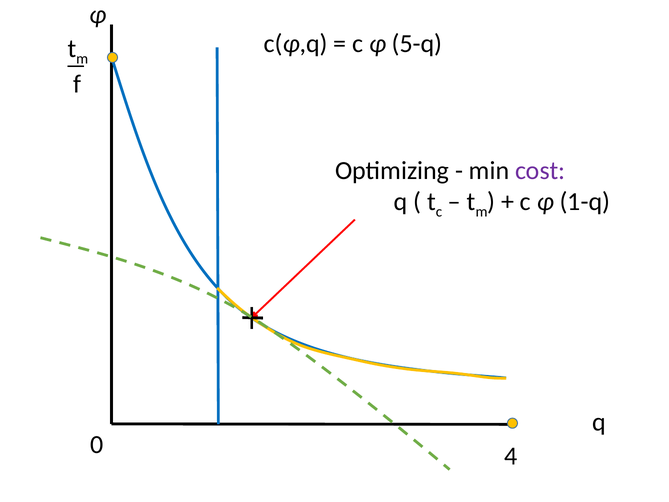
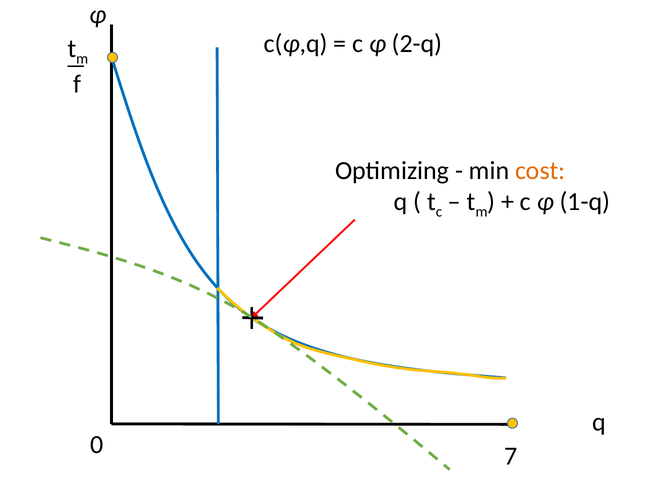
5-q: 5-q -> 2-q (417, 44)
cost colour: purple -> orange (540, 170)
4: 4 -> 7 (511, 456)
